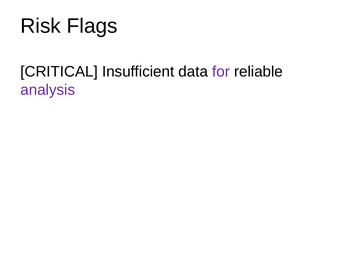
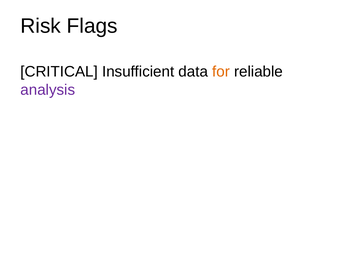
for colour: purple -> orange (221, 72)
